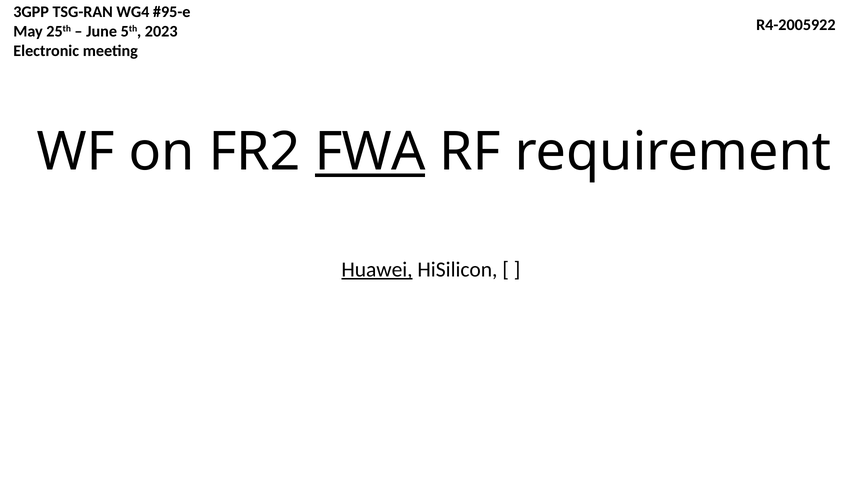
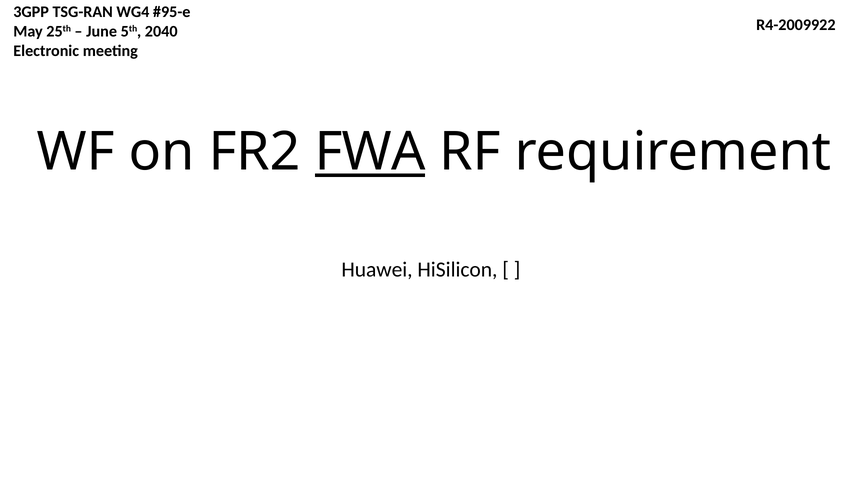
R4-2005922: R4-2005922 -> R4-2009922 (796, 25)
2023: 2023 -> 2040 (161, 31)
Huawei underline: present -> none (377, 269)
